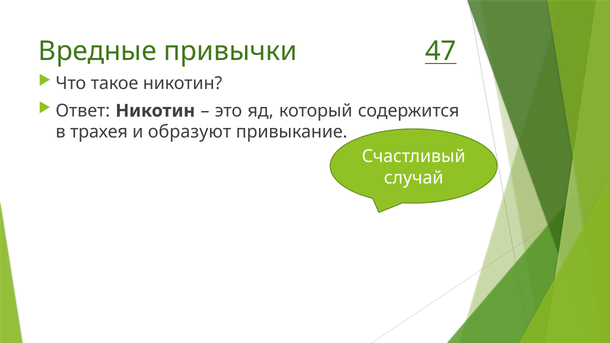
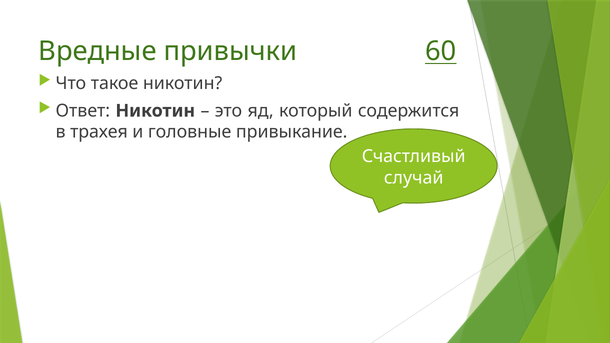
47: 47 -> 60 (441, 51)
образуют: образуют -> головные (190, 132)
